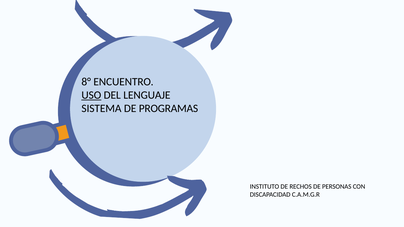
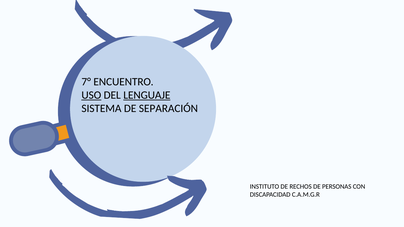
8°: 8° -> 7° (86, 82)
LENGUAJE underline: none -> present (147, 95)
PROGRAMAS: PROGRAMAS -> SEPARACIÓN (168, 109)
